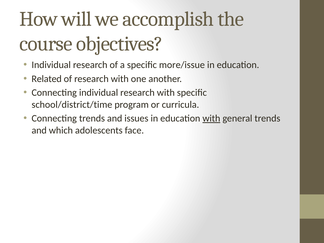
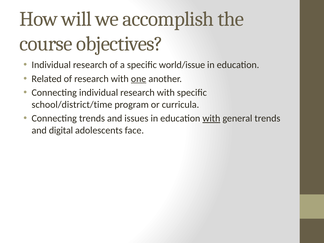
more/issue: more/issue -> world/issue (182, 65)
one underline: none -> present (139, 79)
which: which -> digital (61, 130)
